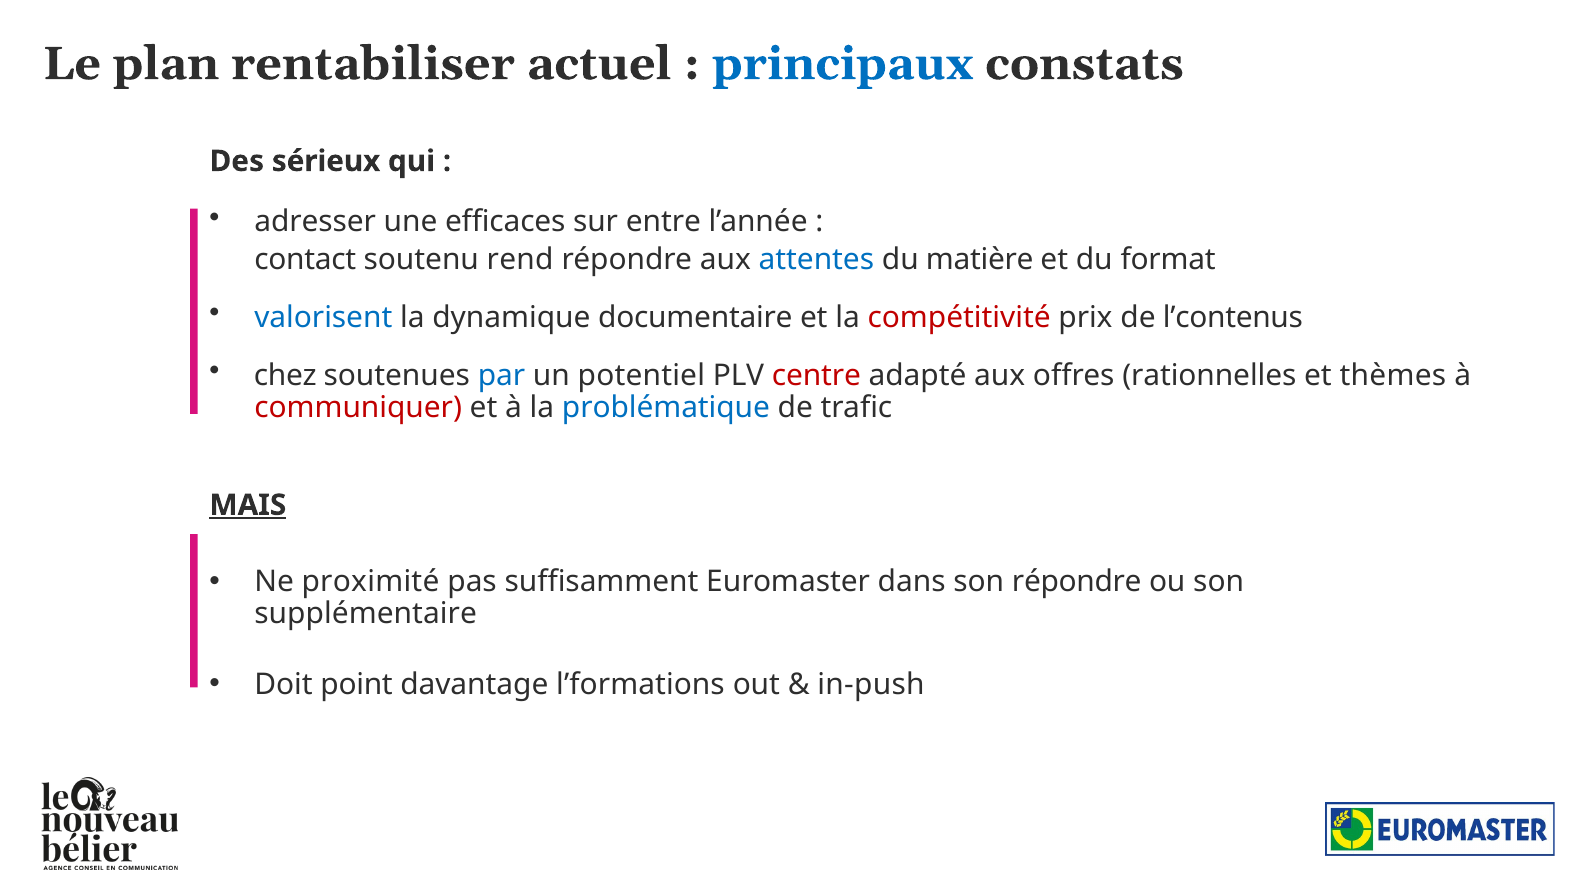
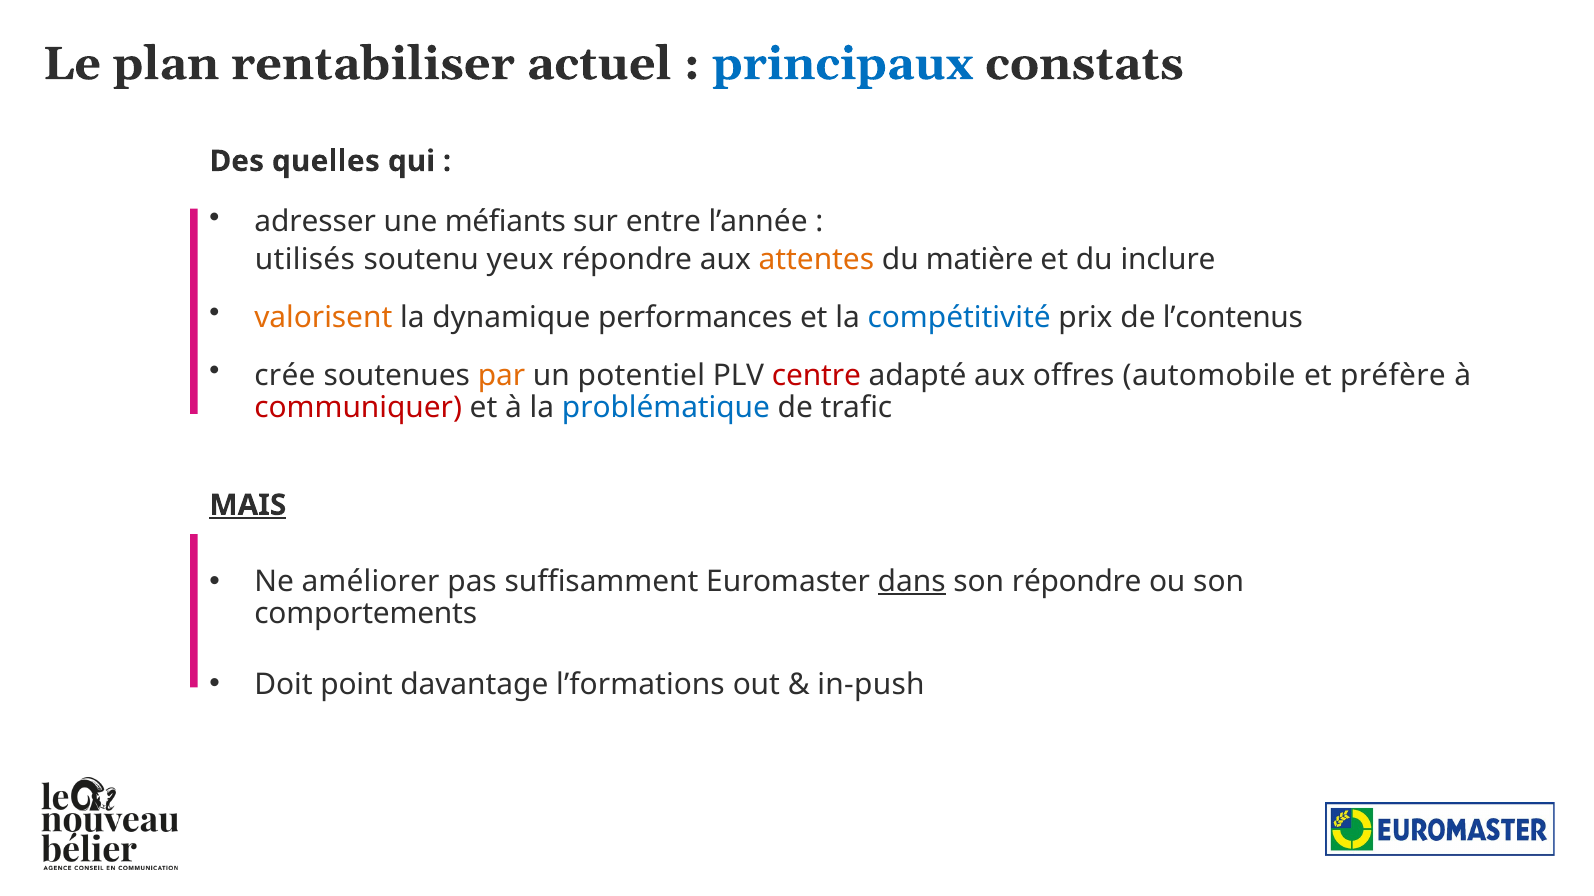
sérieux: sérieux -> quelles (326, 161)
efficaces: efficaces -> méfiants (505, 222)
contact: contact -> utilisés (305, 260)
rend: rend -> yeux (520, 260)
attentes colour: blue -> orange (816, 260)
format: format -> inclure (1168, 260)
valorisent colour: blue -> orange (323, 318)
documentaire: documentaire -> performances (695, 318)
compétitivité colour: red -> blue (959, 318)
chez: chez -> crée (285, 376)
par colour: blue -> orange (502, 376)
rationnelles: rationnelles -> automobile (1209, 376)
thèmes: thèmes -> préfère (1393, 376)
proximité: proximité -> améliorer (371, 582)
dans underline: none -> present (912, 582)
supplémentaire: supplémentaire -> comportements (366, 614)
